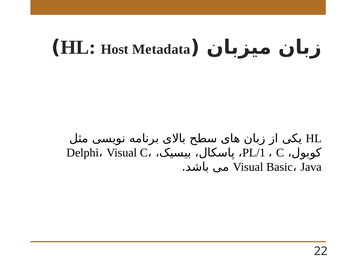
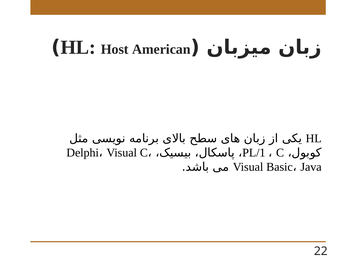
Metadata: Metadata -> American (161, 49)
